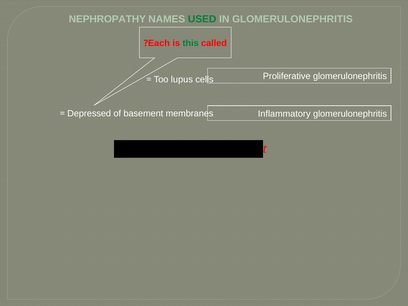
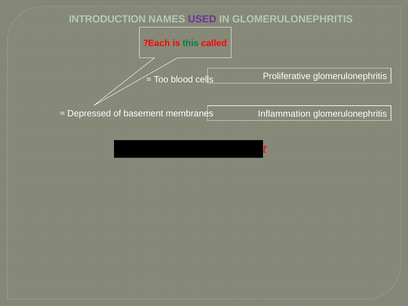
NEPHROPATHY: NEPHROPATHY -> INTRODUCTION (107, 19)
USED colour: green -> purple (202, 19)
lupus: lupus -> blood (182, 79)
Inflammatory: Inflammatory -> Inflammation (284, 114)
